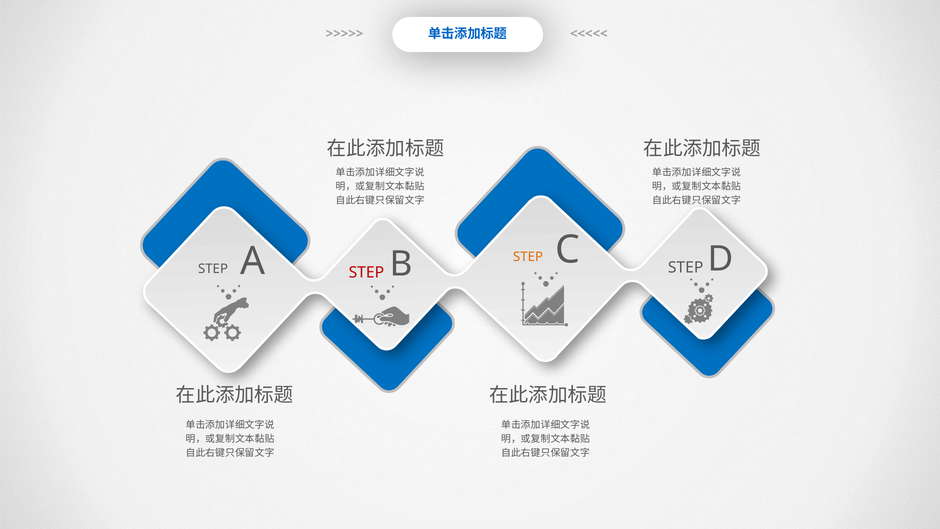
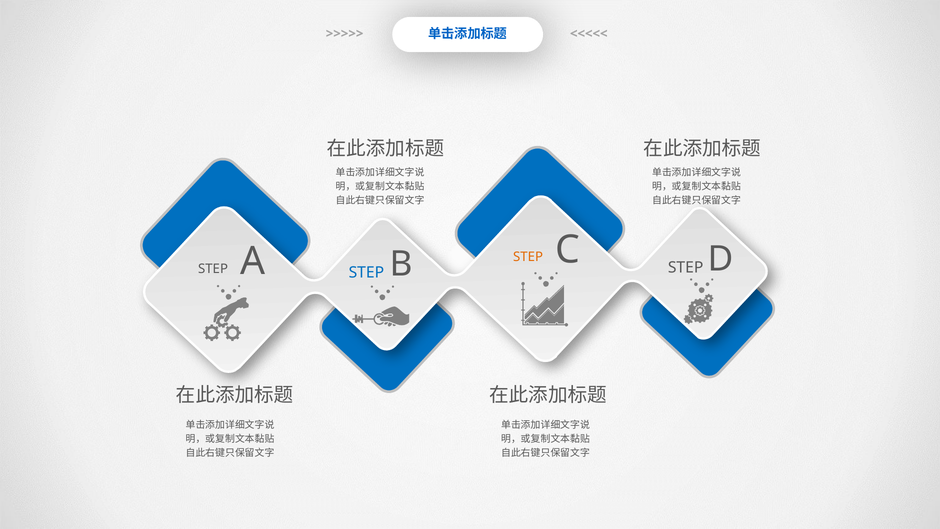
STEP colour: red -> blue (366, 272)
